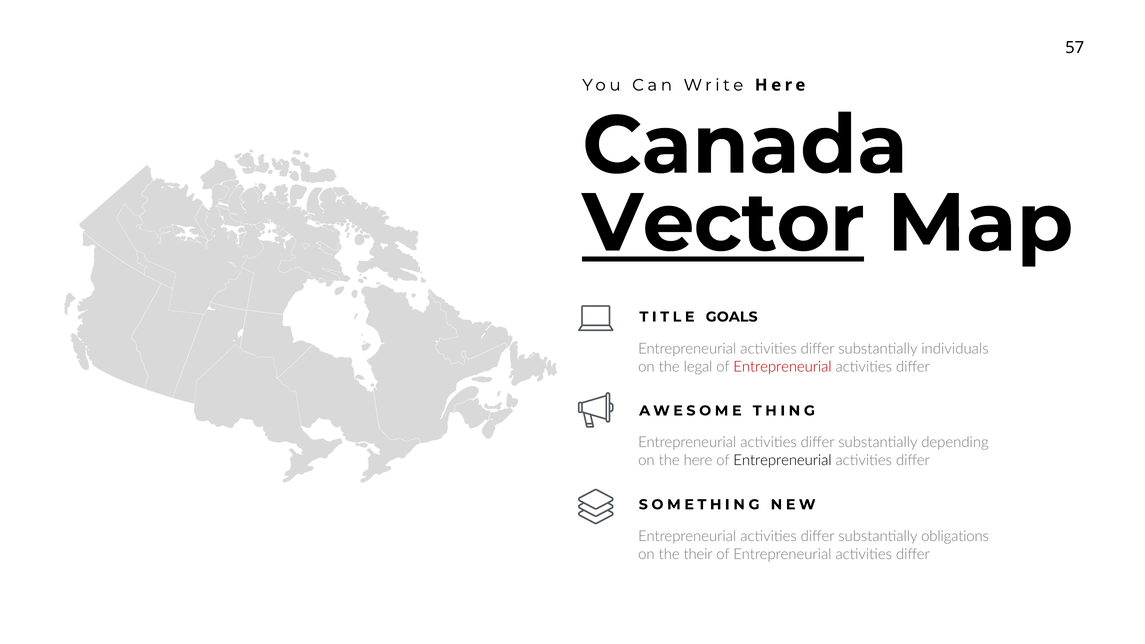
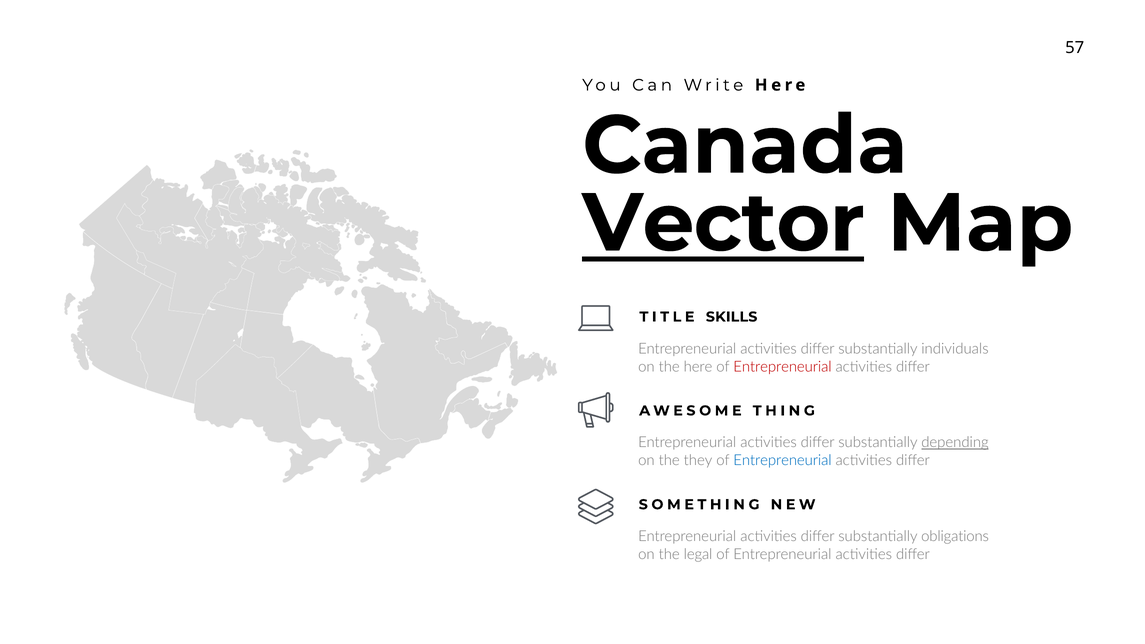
GOALS: GOALS -> SKILLS (732, 317)
the legal: legal -> here (698, 367)
depending underline: none -> present (955, 443)
the here: here -> they (698, 461)
Entrepreneurial colour: black -> blue (782, 461)
their: their -> legal (698, 554)
